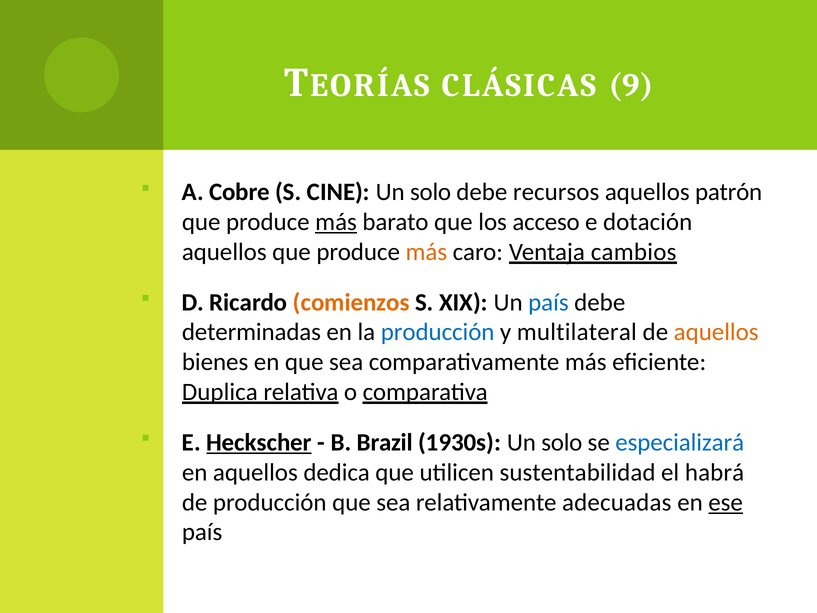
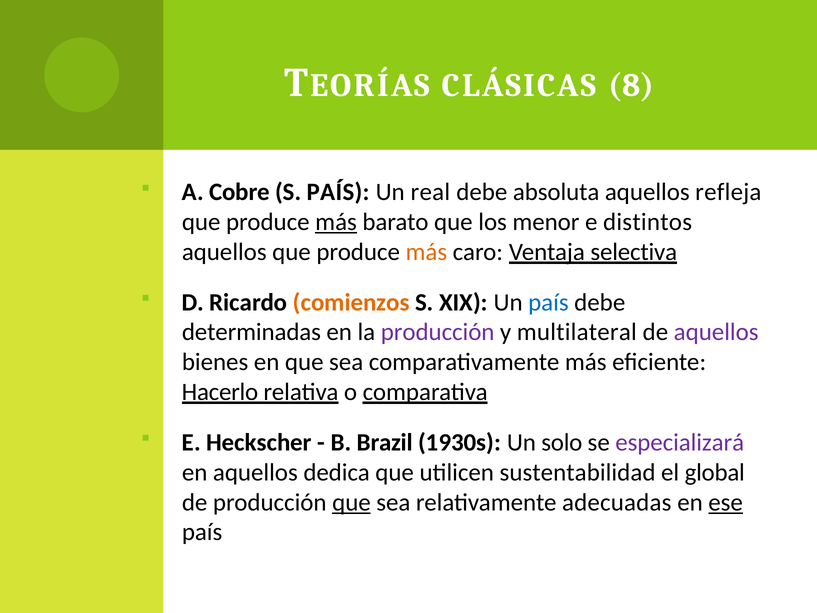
9: 9 -> 8 (631, 85)
S CINE: CINE -> PAÍS (338, 192)
solo: solo -> real (430, 192)
recursos: recursos -> absoluta (556, 192)
patrón: patrón -> refleja (728, 192)
acceso: acceso -> menor (546, 222)
dotación: dotación -> distintos (648, 222)
cambios: cambios -> selectiva (634, 252)
producción colour: blue -> purple (438, 332)
aquellos colour: orange -> purple (716, 332)
Duplica: Duplica -> Hacerlo (220, 392)
Heckscher underline: present -> none (259, 442)
especializará colour: blue -> purple (680, 442)
habrá: habrá -> global (715, 472)
que underline: none -> present (351, 502)
